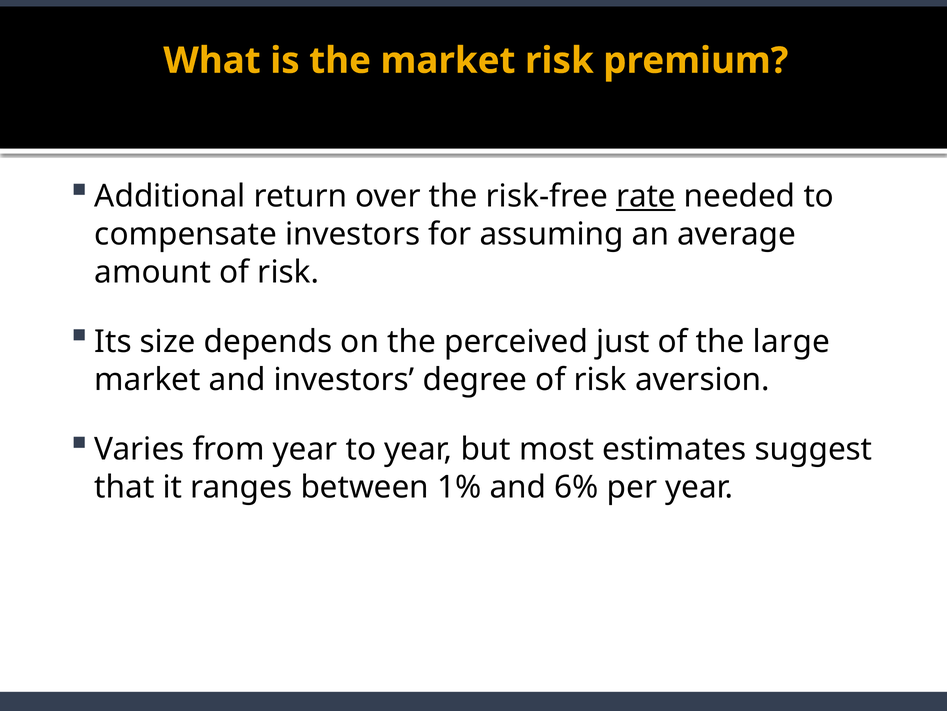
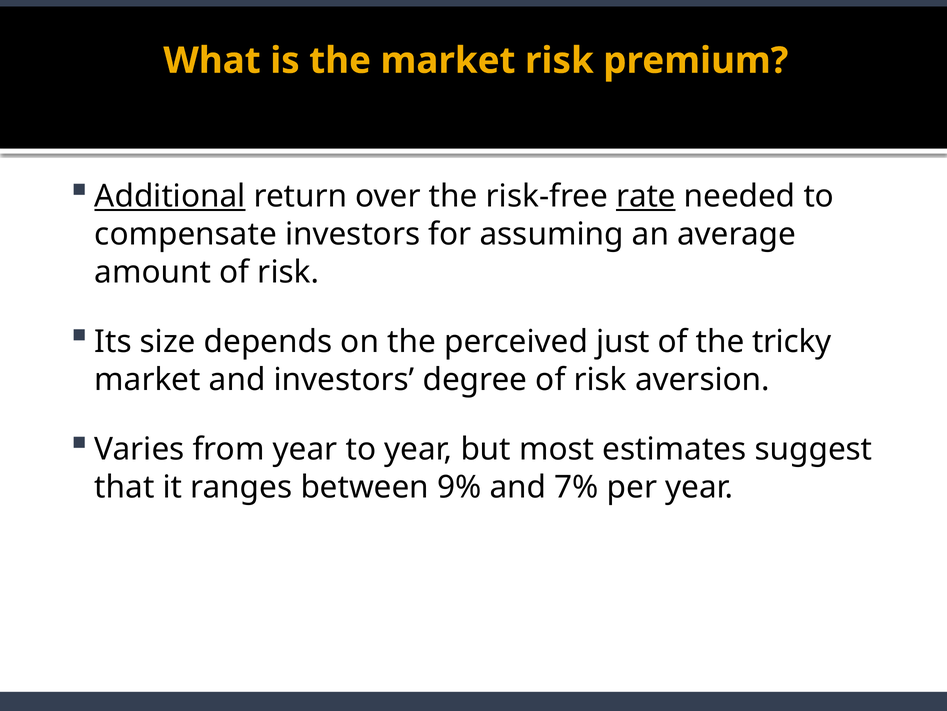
Additional underline: none -> present (170, 196)
large: large -> tricky (792, 342)
1%: 1% -> 9% (459, 487)
6%: 6% -> 7% (577, 487)
